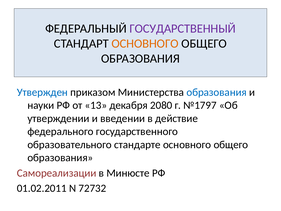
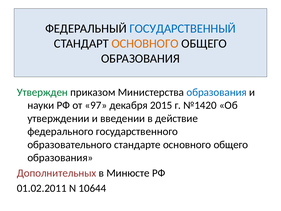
ГОСУДАРСТВЕННЫЙ colour: purple -> blue (183, 29)
Утвержден colour: blue -> green (42, 92)
13: 13 -> 97 (96, 105)
2080: 2080 -> 2015 (161, 105)
№1797: №1797 -> №1420 (200, 105)
Самореализации: Самореализации -> Дополнительных (57, 173)
72732: 72732 -> 10644 (92, 188)
